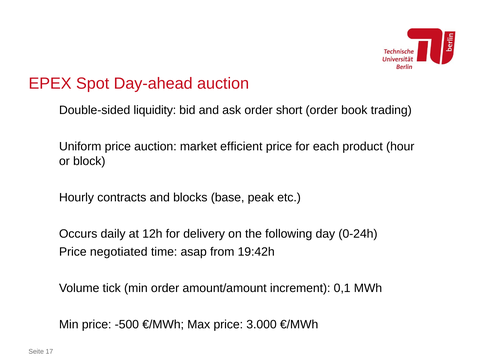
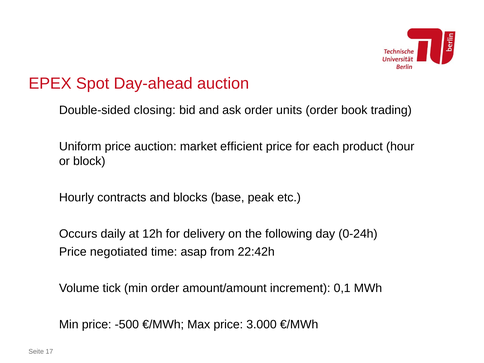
liquidity: liquidity -> closing (155, 110)
short: short -> units (289, 110)
19:42h: 19:42h -> 22:42h (256, 252)
